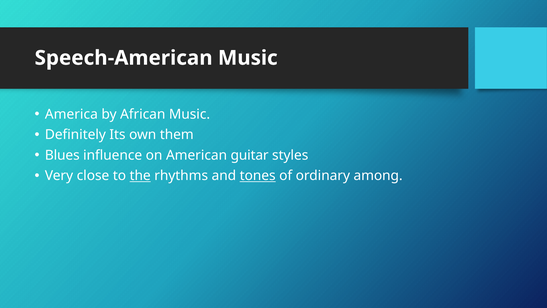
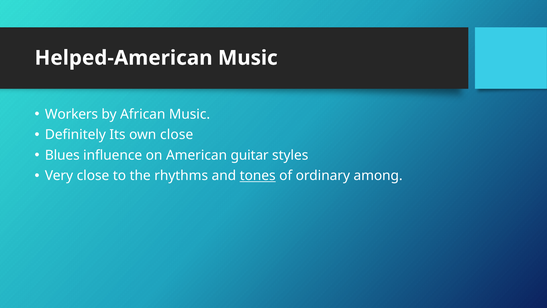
Speech-American: Speech-American -> Helped-American (124, 58)
America: America -> Workers (71, 114)
own them: them -> close (177, 135)
the underline: present -> none (140, 176)
